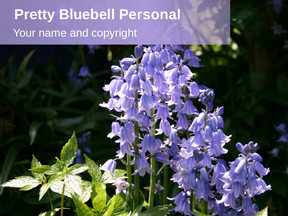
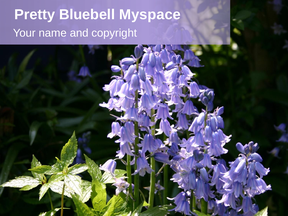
Personal: Personal -> Myspace (150, 15)
